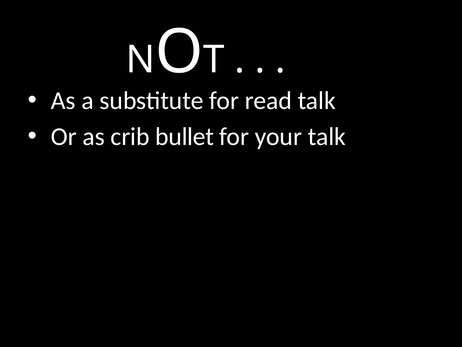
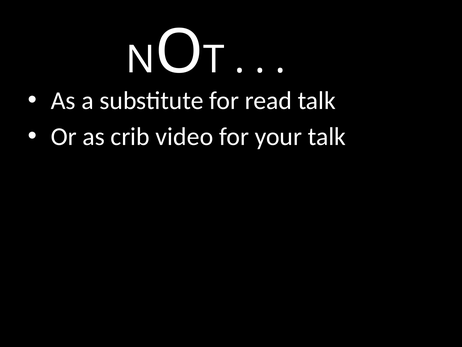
bullet: bullet -> video (184, 137)
